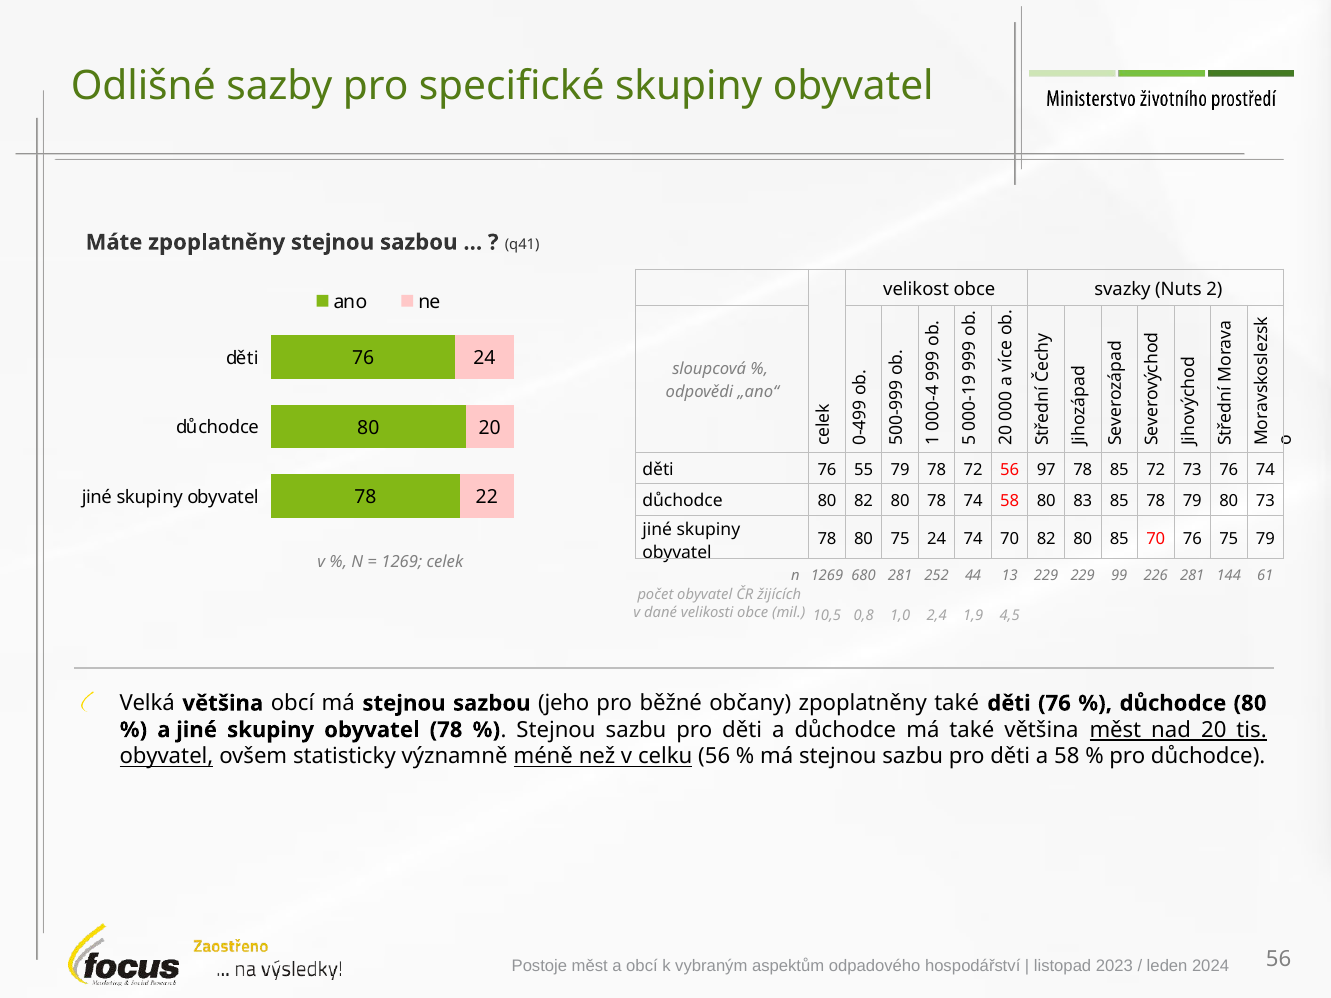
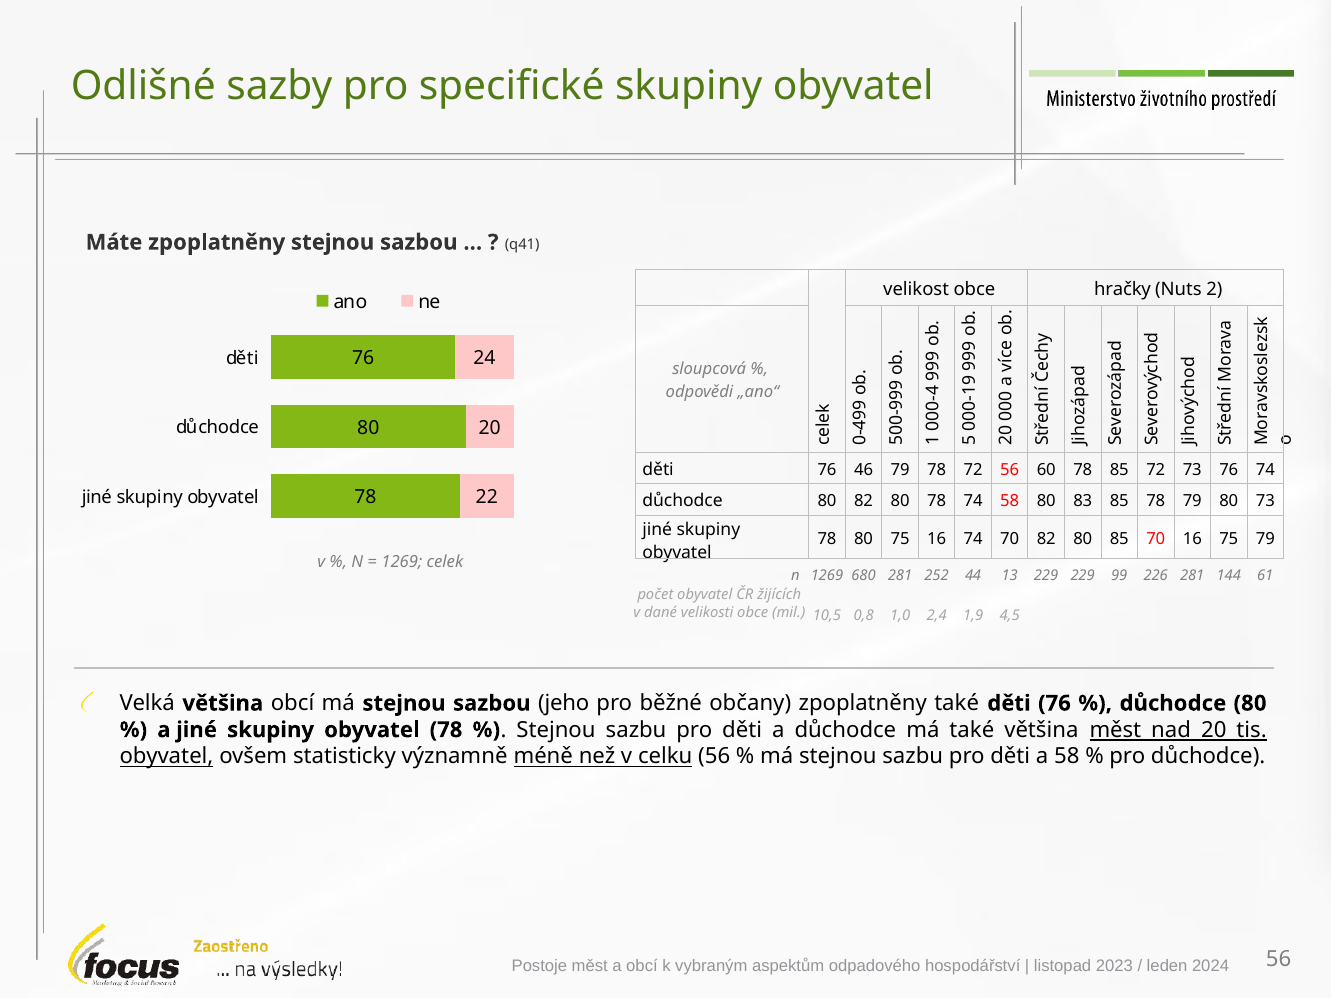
svazky: svazky -> hračky (1123, 289)
55: 55 -> 46 (864, 470)
97: 97 -> 60 (1046, 470)
75 24: 24 -> 16 (937, 539)
70 76: 76 -> 16 (1192, 539)
